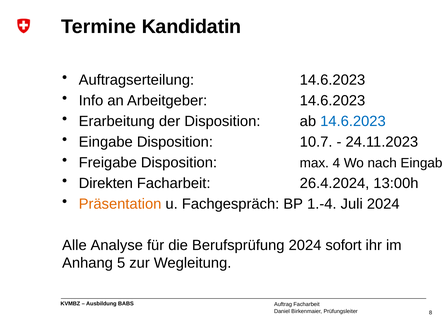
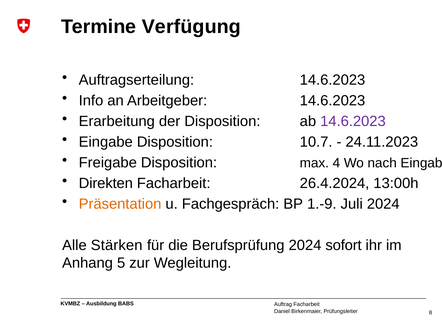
Kandidatin: Kandidatin -> Verfügung (191, 27)
14.6.2023 colour: blue -> purple (353, 121)
1.-4: 1.-4 -> 1.-9 (322, 204)
Analyse: Analyse -> Stärken (117, 245)
